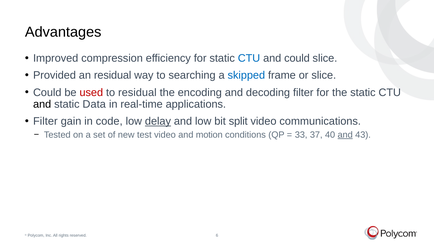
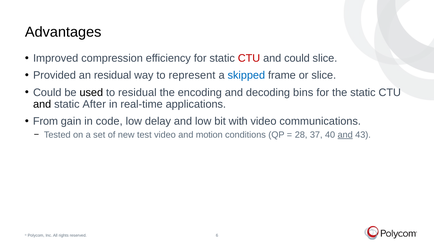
CTU colour: blue -> red (249, 58)
searching: searching -> represent (192, 75)
used colour: red -> black (91, 93)
decoding filter: filter -> bins (303, 93)
Data: Data -> After (94, 104)
Filter: Filter -> From (45, 121)
delay underline: present -> none (158, 121)
split: split -> with (238, 121)
33: 33 -> 28 (301, 135)
